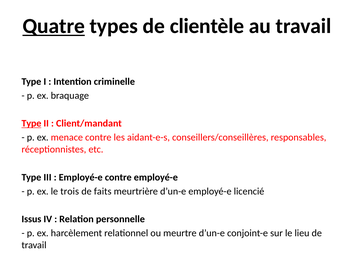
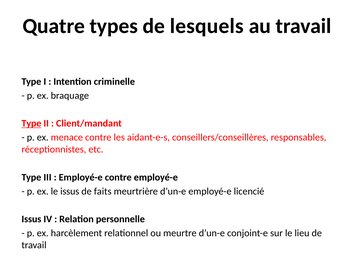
Quatre underline: present -> none (54, 26)
clientèle: clientèle -> lesquels (207, 26)
le trois: trois -> issus (70, 191)
